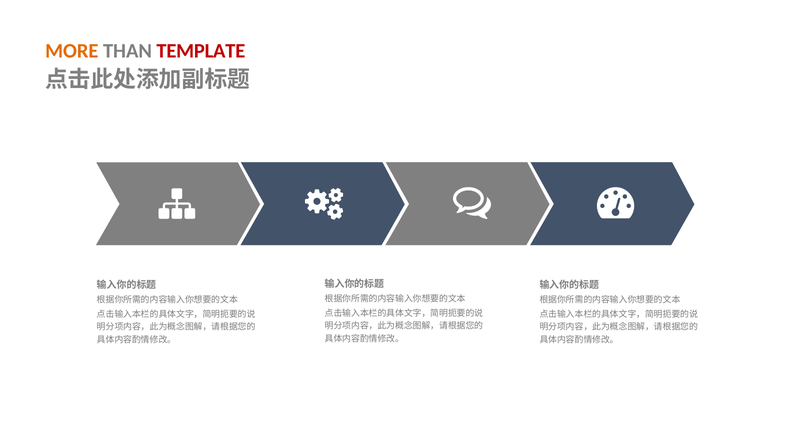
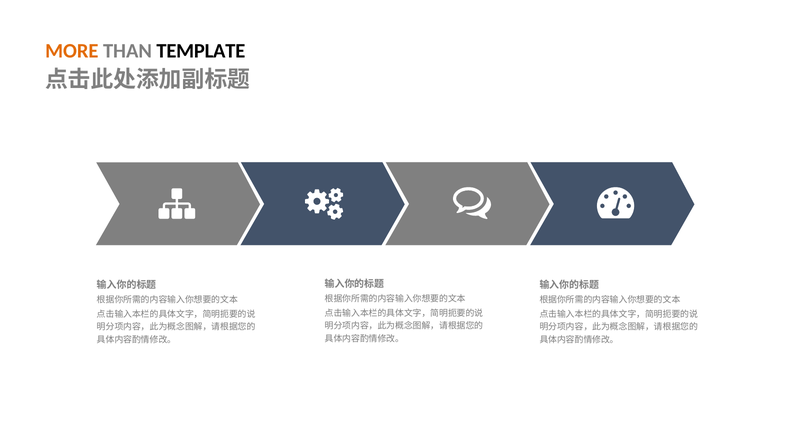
TEMPLATE colour: red -> black (201, 51)
